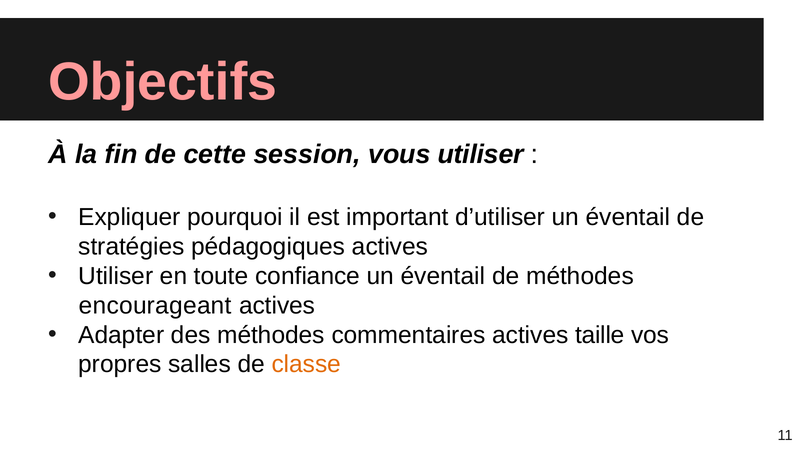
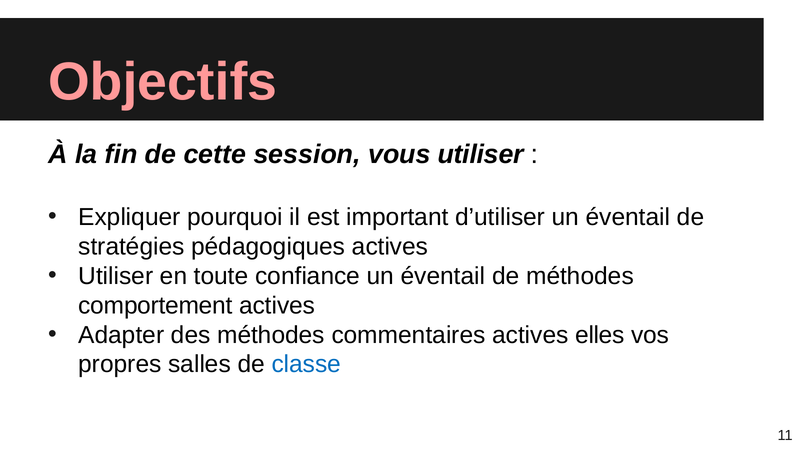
encourageant: encourageant -> comportement (155, 306)
taille: taille -> elles (600, 335)
classe colour: orange -> blue (306, 365)
